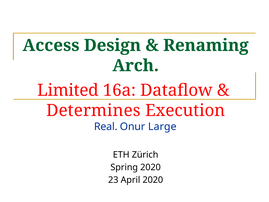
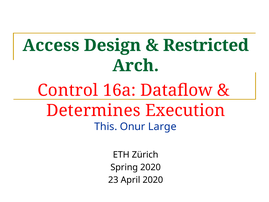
Renaming: Renaming -> Restricted (206, 45)
Limited: Limited -> Control (68, 90)
Real: Real -> This (106, 127)
